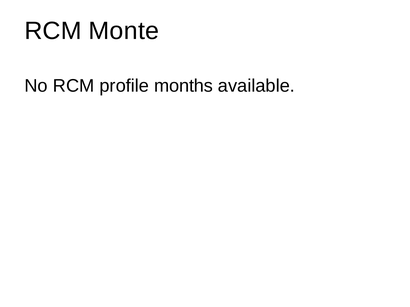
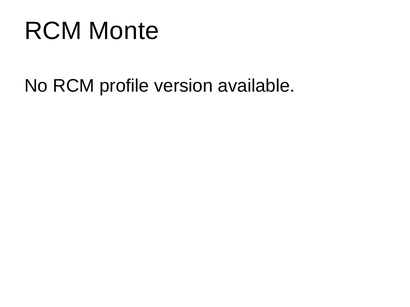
months: months -> version (184, 86)
